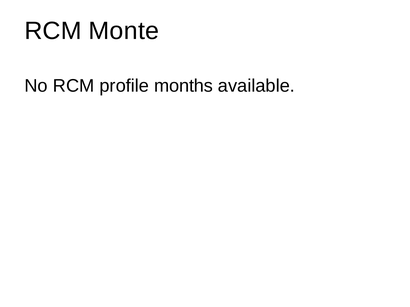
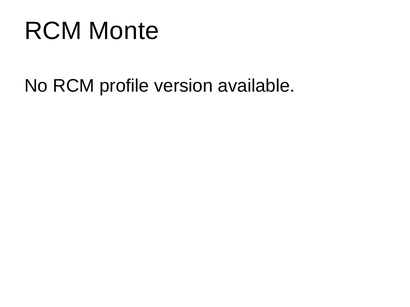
months: months -> version (184, 86)
